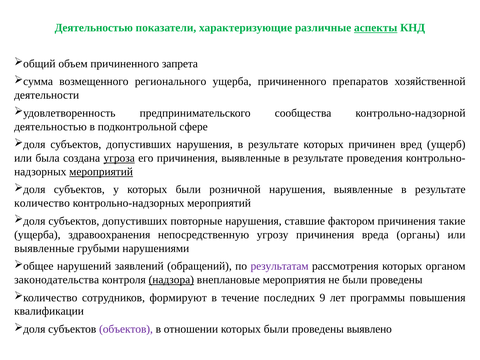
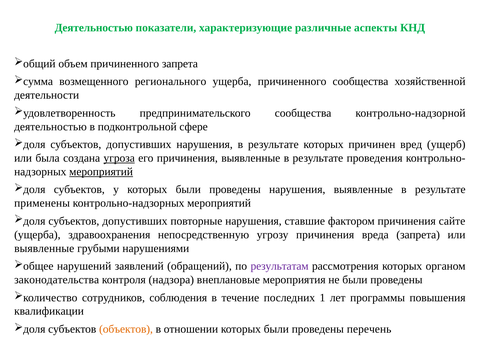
аспекты underline: present -> none (376, 28)
причиненного препаратов: препаратов -> сообщества (361, 82)
у которых были розничной: розничной -> проведены (235, 190)
количество: количество -> применены (42, 203)
такие: такие -> сайте (452, 221)
вреда органы: органы -> запрета (418, 235)
надзора underline: present -> none (171, 280)
формируют: формируют -> соблюдения (178, 298)
9: 9 -> 1 (322, 298)
объектов colour: purple -> orange (126, 329)
выявлено: выявлено -> перечень (369, 329)
